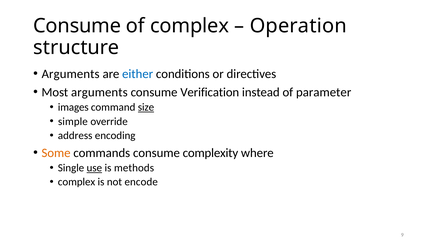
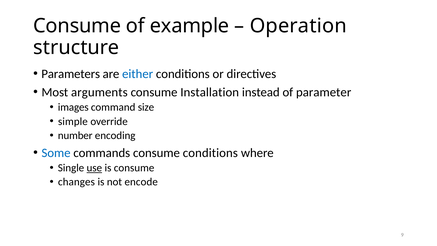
of complex: complex -> example (190, 26)
Arguments: Arguments -> Parameters (71, 74)
Verification: Verification -> Installation (210, 92)
size underline: present -> none (146, 107)
address: address -> number (75, 135)
Some colour: orange -> blue (56, 153)
consume complexity: complexity -> conditions (210, 153)
is methods: methods -> consume (134, 168)
complex: complex -> changes (76, 182)
